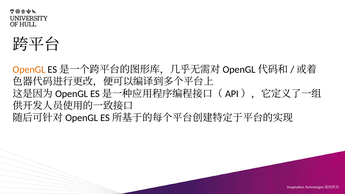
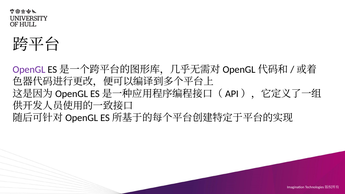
OpenGL colour: orange -> purple (29, 70)
